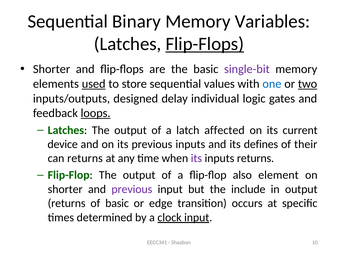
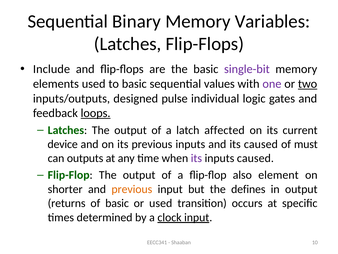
Flip-Flops underline: present -> none (205, 44)
Shorter: Shorter -> Include (51, 69)
used underline: present -> none (94, 84)
to store: store -> basic (134, 84)
one colour: blue -> purple (272, 84)
delay: delay -> pulse (175, 98)
its defines: defines -> caused (261, 144)
their: their -> must (306, 144)
can returns: returns -> outputs (85, 158)
inputs returns: returns -> caused (255, 158)
previous colour: purple -> orange (132, 189)
include: include -> defines (248, 189)
or edge: edge -> used (161, 203)
